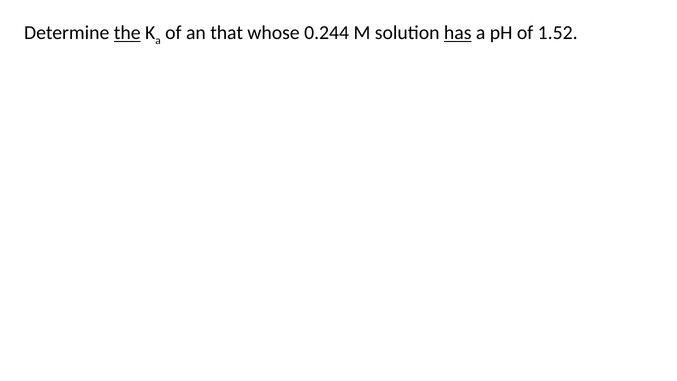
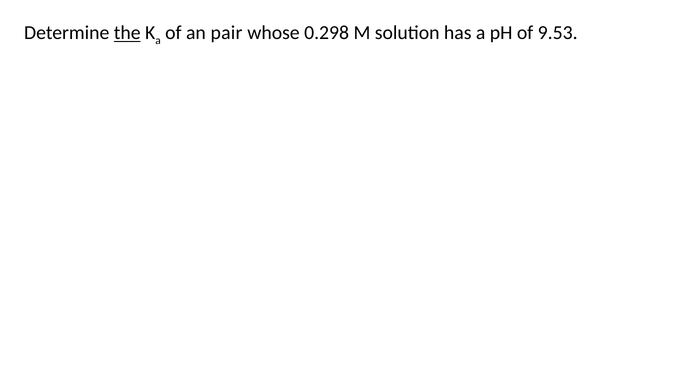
that: that -> pair (226, 33)
0.244: 0.244 -> 0.298 (327, 33)
has underline: present -> none (458, 33)
1.52: 1.52 -> 9.53 (558, 33)
